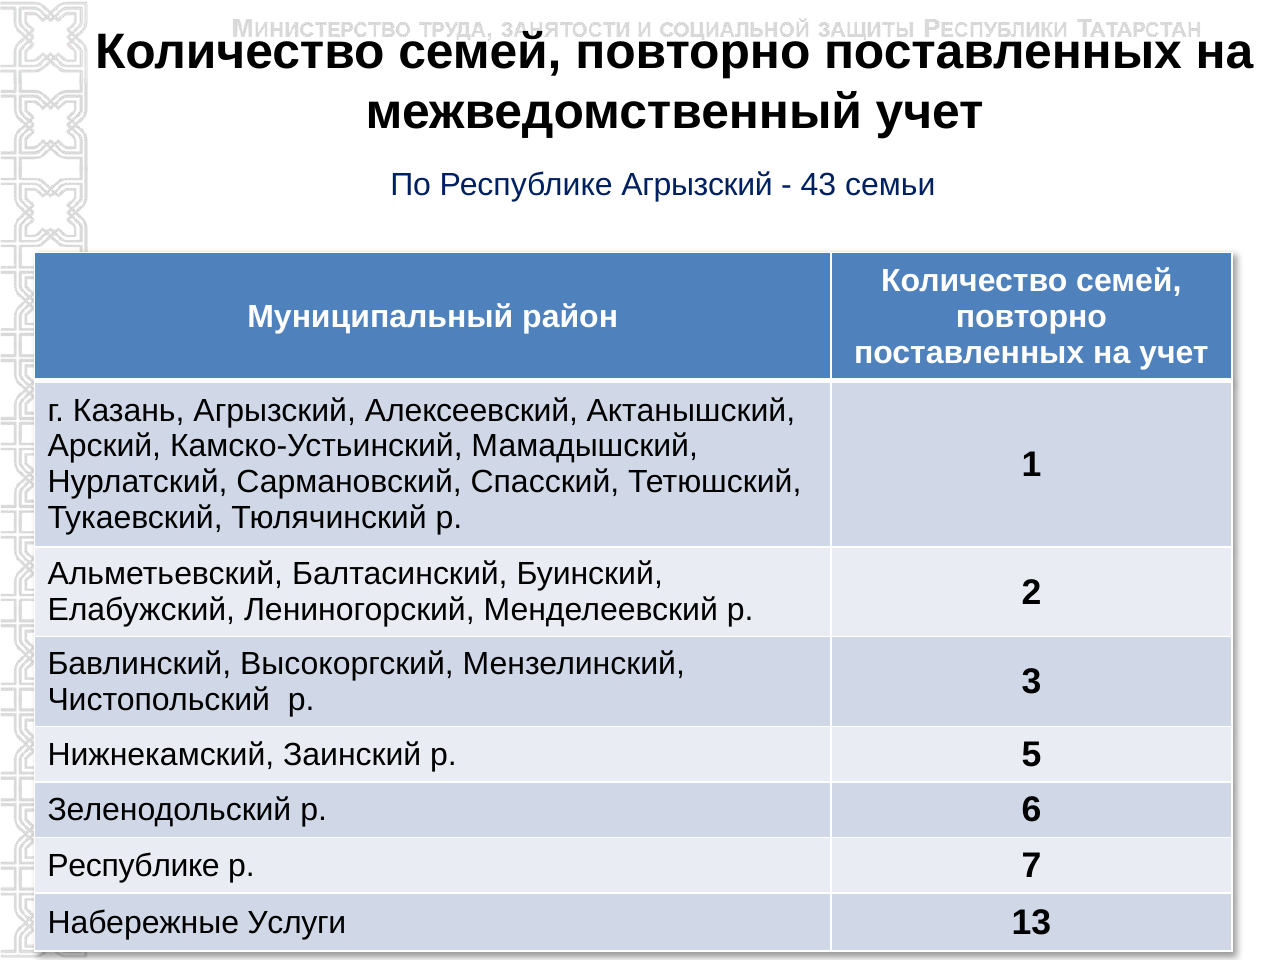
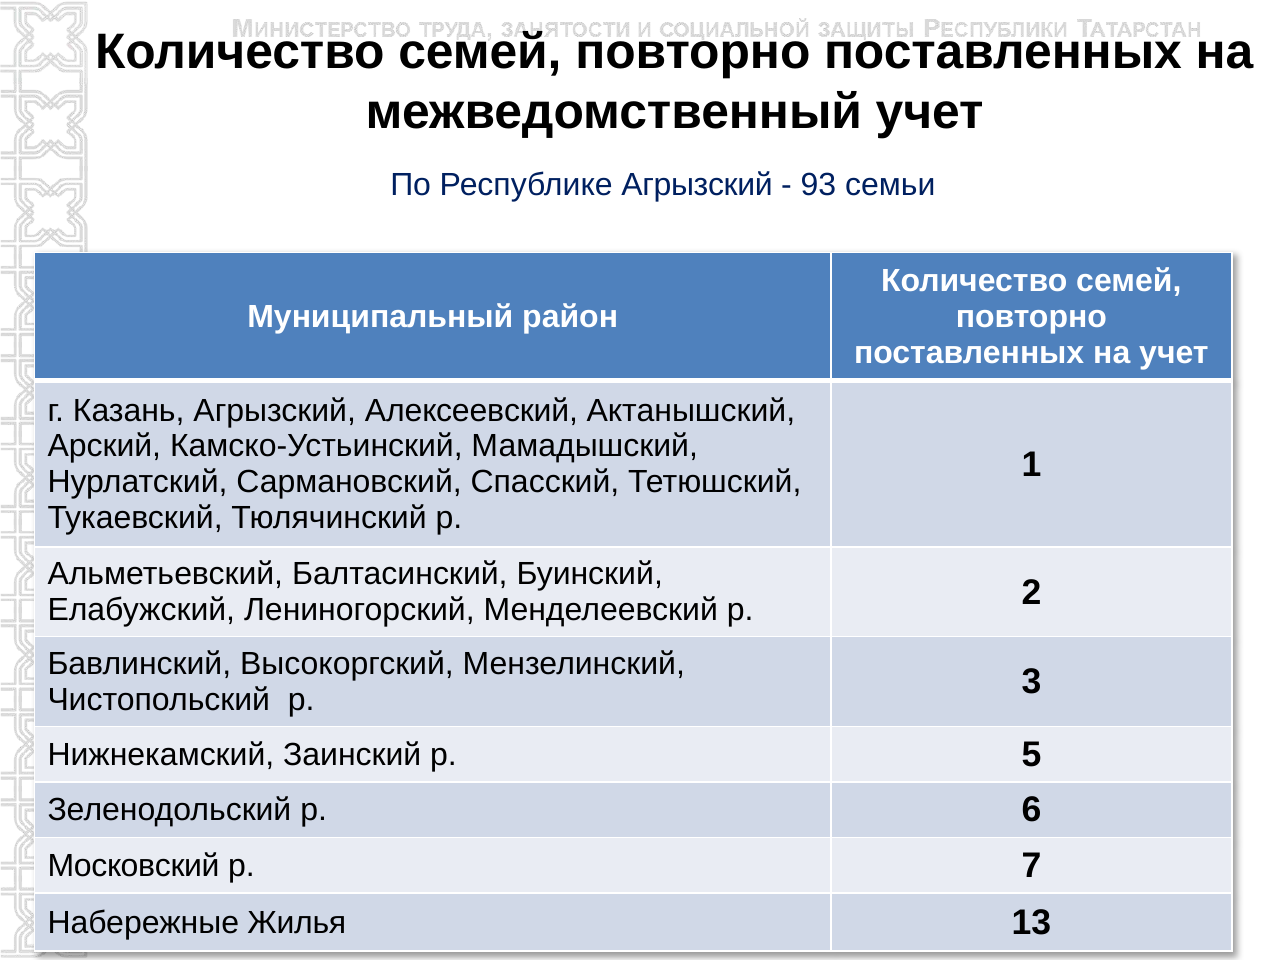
43: 43 -> 93 (819, 185)
Республике: Республике -> Московский (134, 866)
Услуги: Услуги -> Жилья (297, 922)
